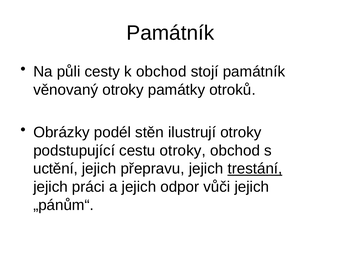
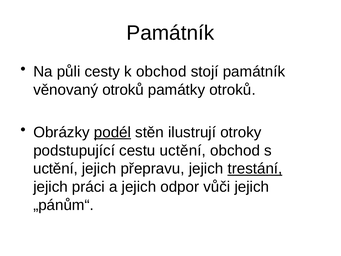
věnovaný otroky: otroky -> otroků (123, 90)
podél underline: none -> present (112, 132)
cestu otroky: otroky -> uctění (183, 150)
